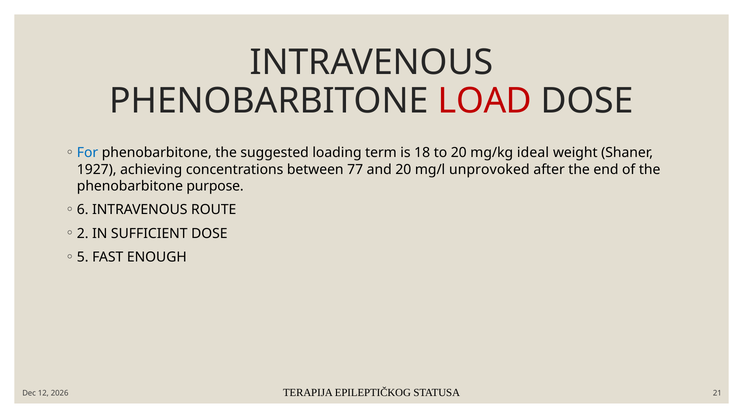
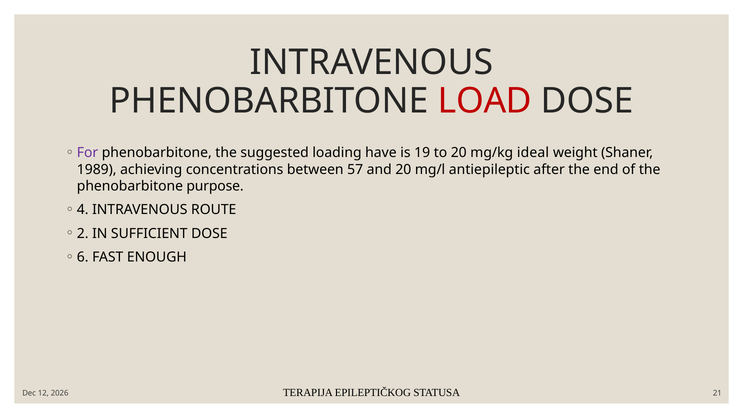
For colour: blue -> purple (88, 153)
term: term -> have (381, 153)
18: 18 -> 19 (422, 153)
1927: 1927 -> 1989 (97, 169)
77: 77 -> 57 (355, 169)
unprovoked: unprovoked -> antiepileptic (489, 169)
6: 6 -> 4 (83, 210)
5: 5 -> 6 (83, 257)
